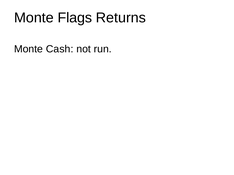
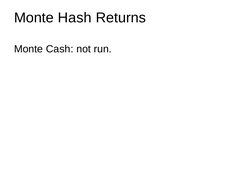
Flags: Flags -> Hash (75, 18)
